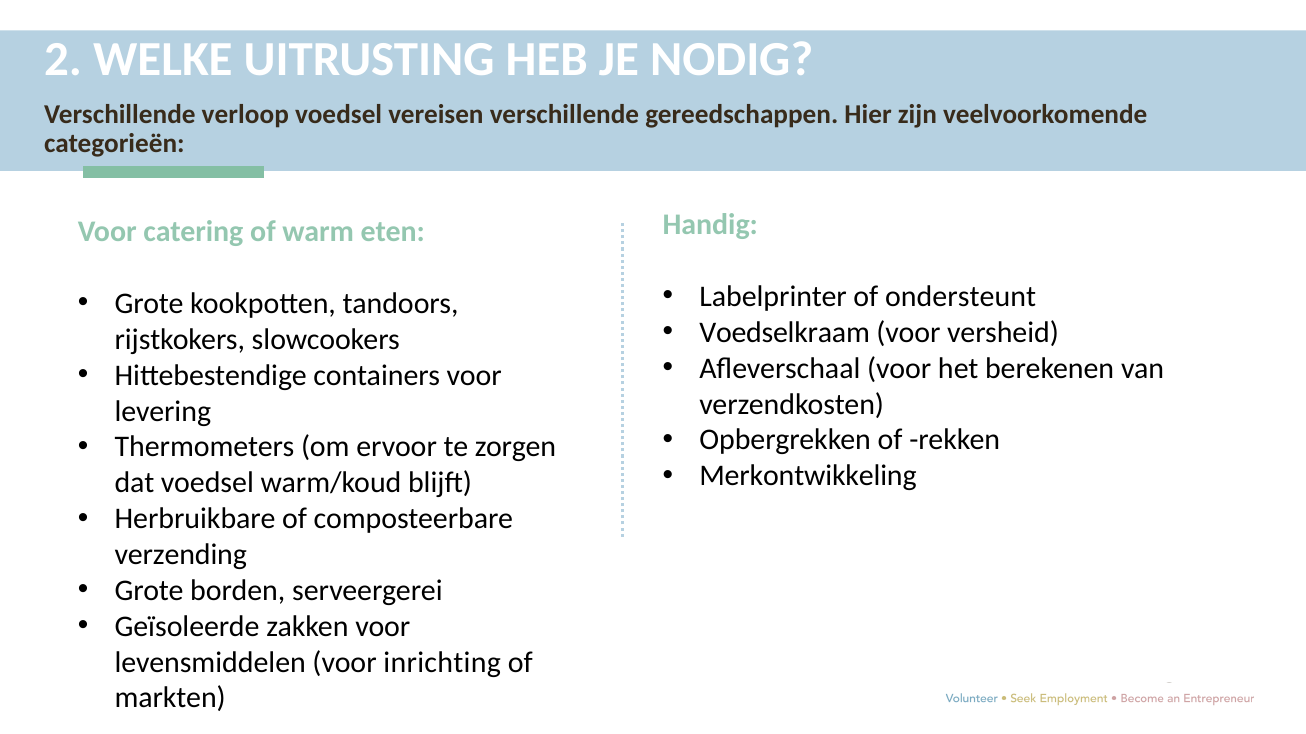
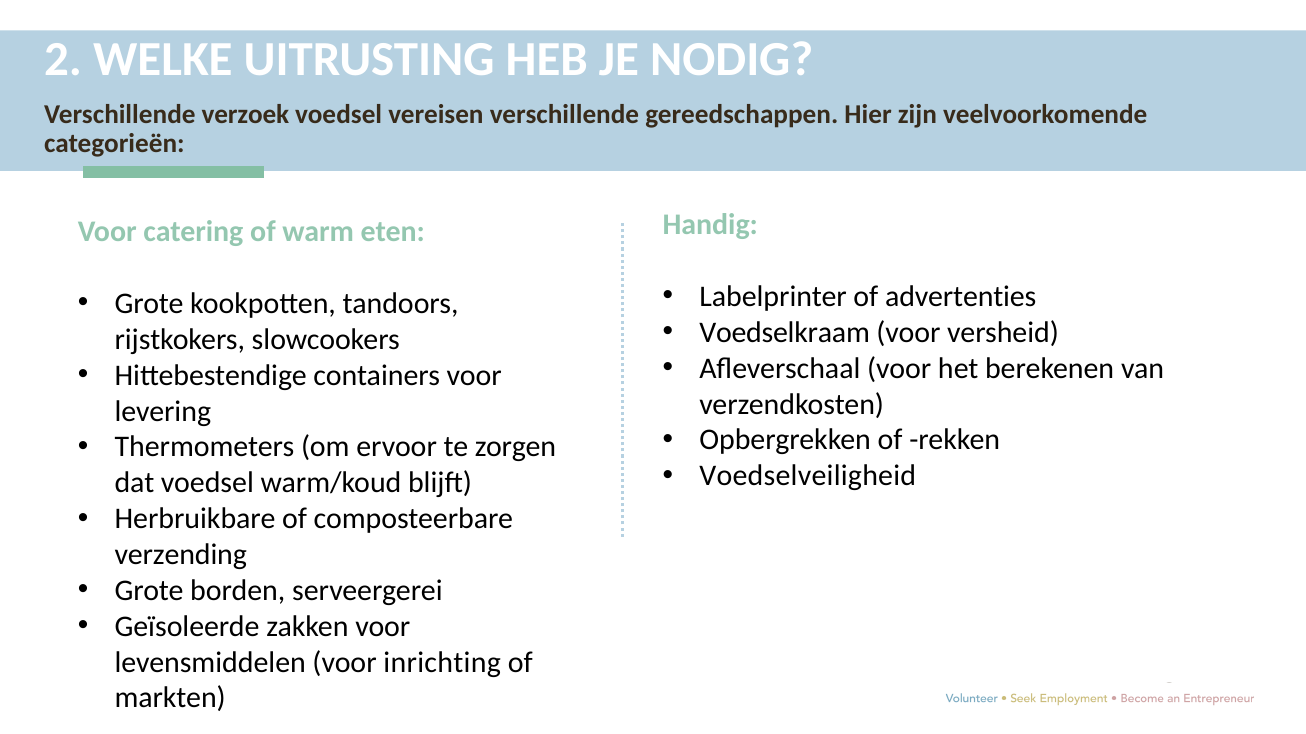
verloop: verloop -> verzoek (245, 114)
ondersteunt: ondersteunt -> advertenties (961, 297)
Merkontwikkeling: Merkontwikkeling -> Voedselveiligheid (808, 476)
